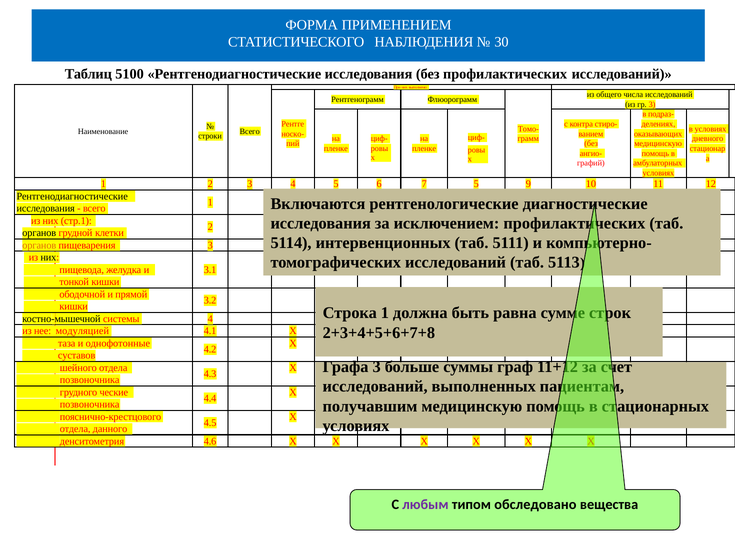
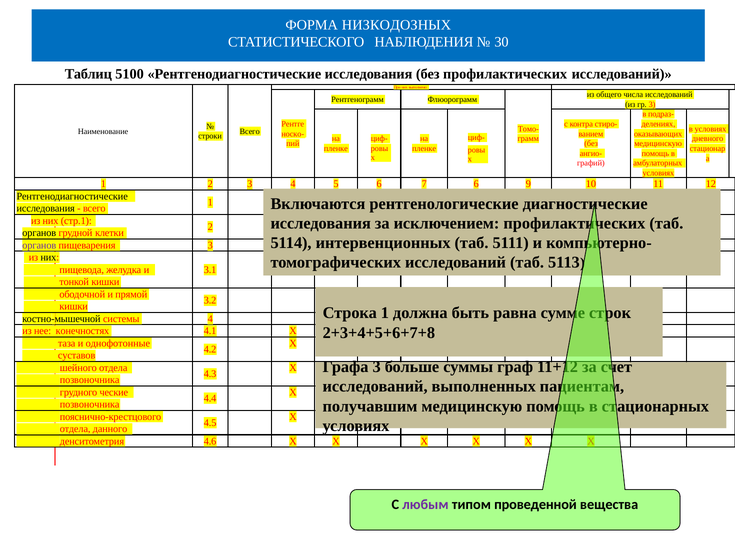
ПРИМЕНЕНИЕМ: ПРИМЕНЕНИЕМ -> НИЗКОДОЗНЫХ (396, 25)
7 5: 5 -> 6 (476, 184)
органов colour: orange -> purple (39, 245)
модуляцией: модуляцией -> конечностях (82, 331)
обследовано: обследовано -> проведенной (535, 505)
